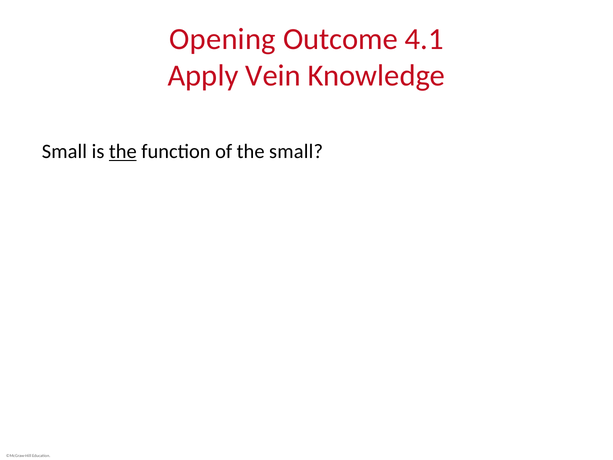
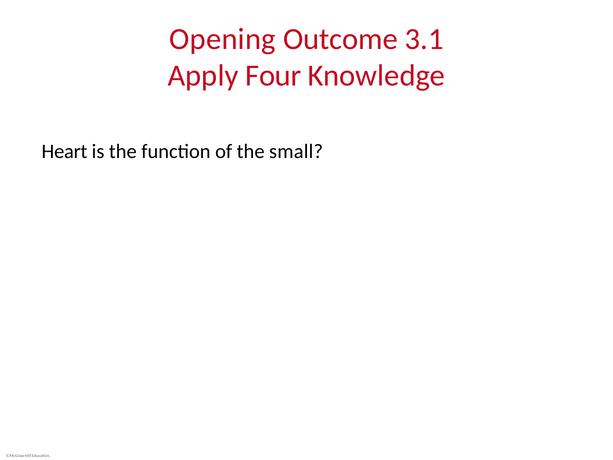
4.1: 4.1 -> 3.1 (424, 39)
Vein: Vein -> Four (273, 76)
Small: Small -> Heart (65, 152)
the underline: present -> none (123, 152)
